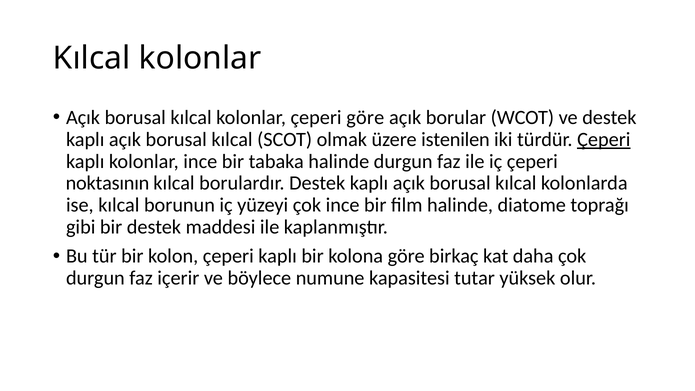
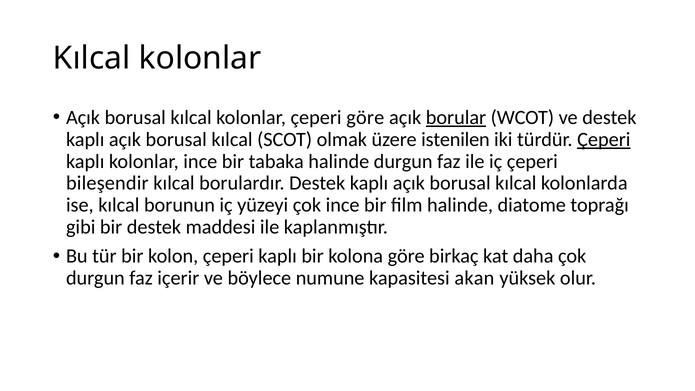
borular underline: none -> present (456, 118)
noktasının: noktasının -> bileşendir (107, 183)
tutar: tutar -> akan (474, 278)
